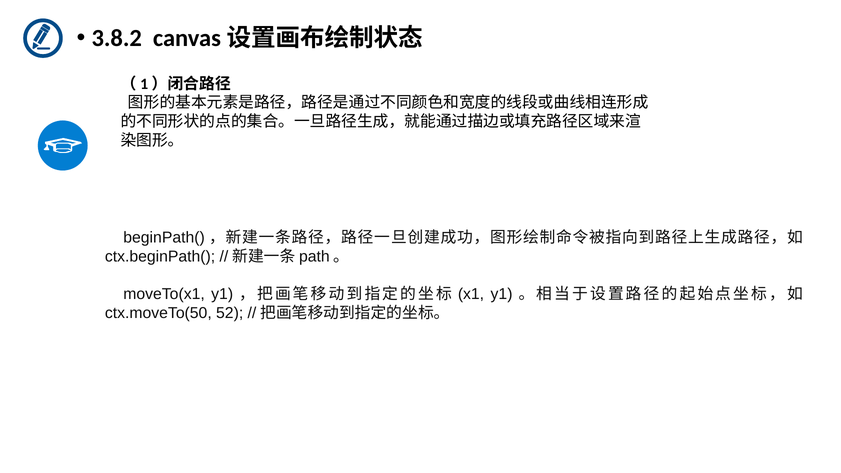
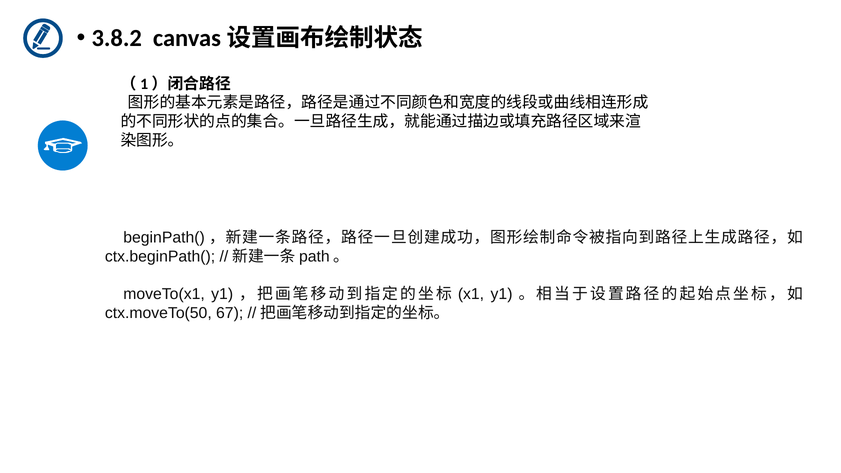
52: 52 -> 67 (230, 313)
